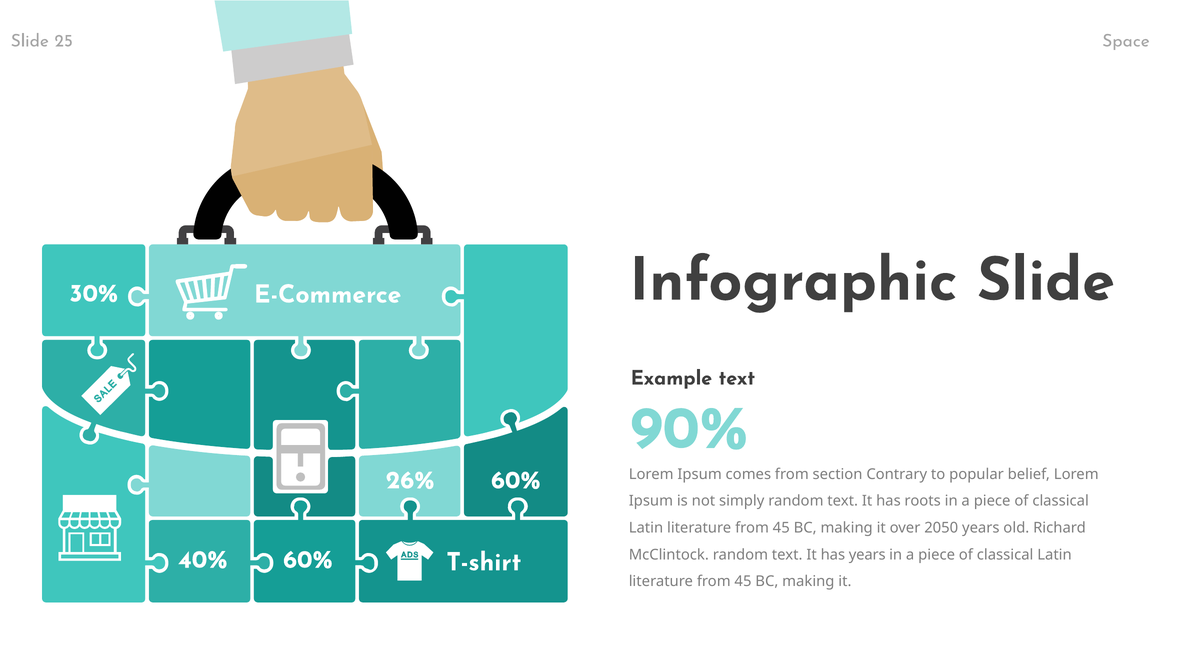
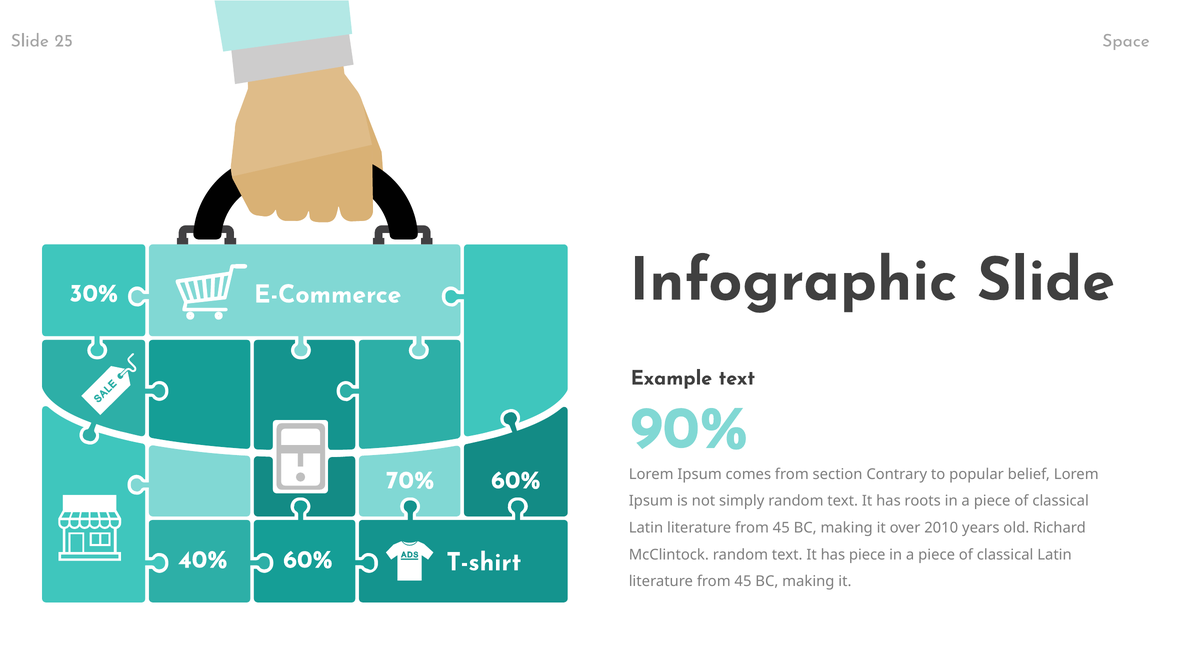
26%: 26% -> 70% (410, 480)
2050: 2050 -> 2010 (941, 528)
has years: years -> piece (867, 554)
